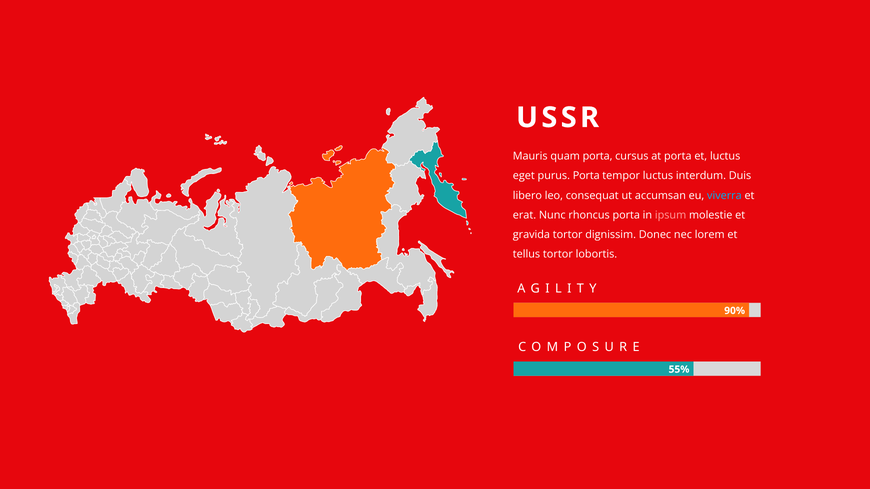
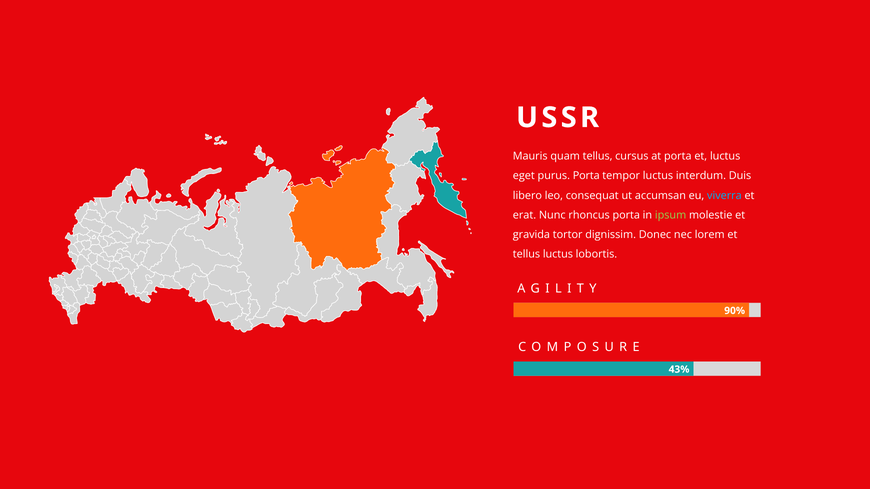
quam porta: porta -> tellus (598, 156)
ipsum colour: pink -> light green (671, 215)
tellus tortor: tortor -> luctus (558, 254)
55%: 55% -> 43% (679, 370)
